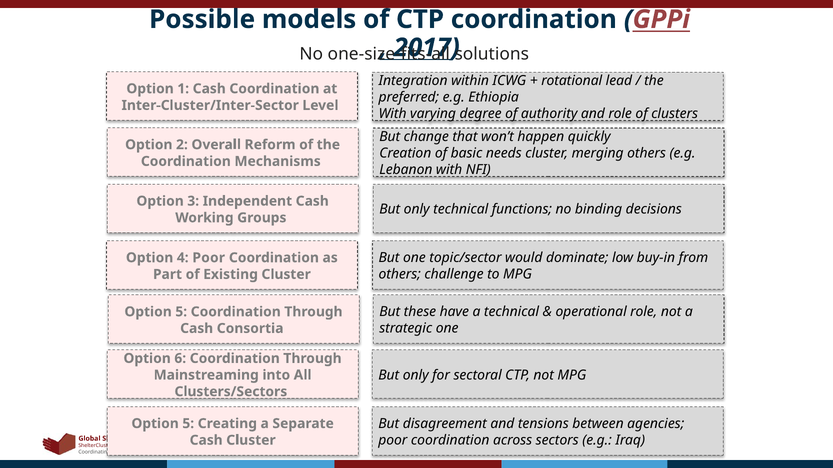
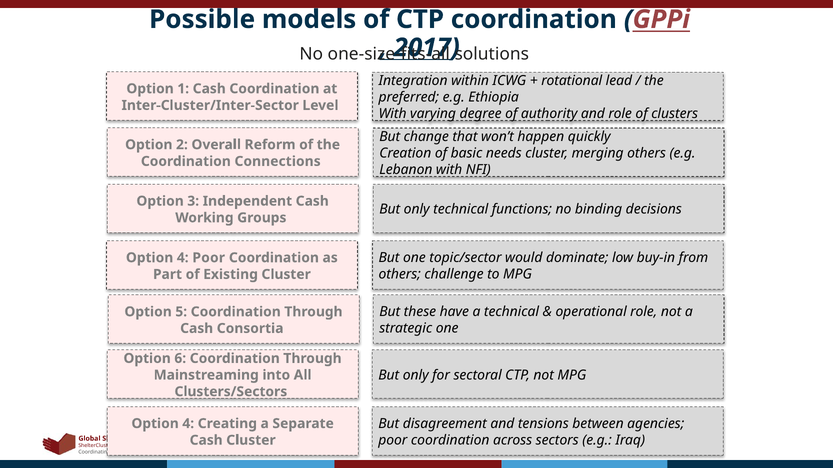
Mechanisms: Mechanisms -> Connections (278, 161)
5: 5 -> 4 (188, 424)
